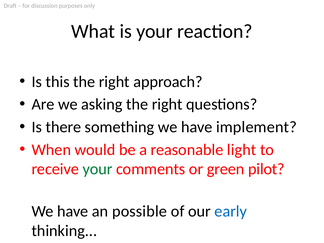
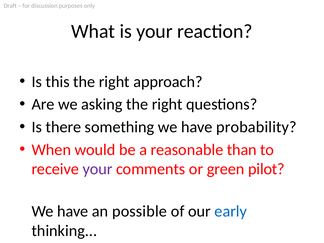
implement: implement -> probability (256, 127)
light: light -> than (242, 150)
your colour: green -> purple (97, 169)
